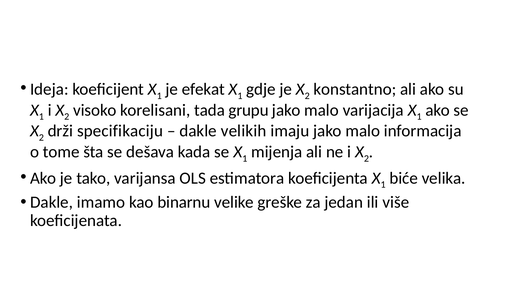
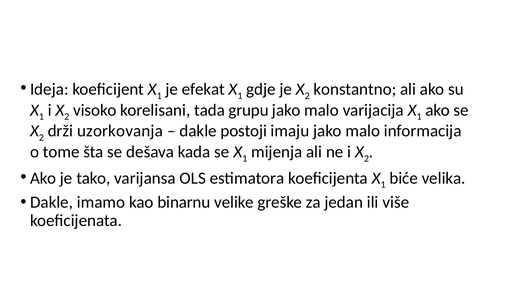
specifikaciju: specifikaciju -> uzorkovanja (120, 131)
velikih: velikih -> postoji (244, 131)
